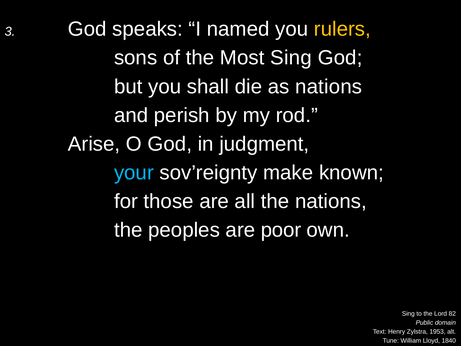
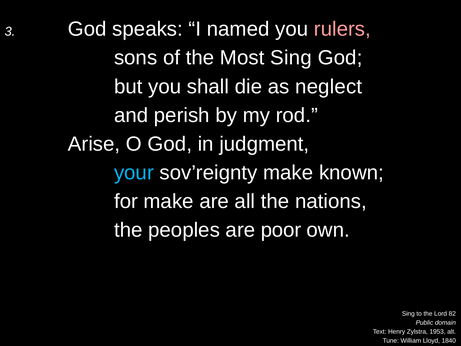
rulers colour: yellow -> pink (342, 29)
as nations: nations -> neglect (329, 87)
for those: those -> make (169, 201)
